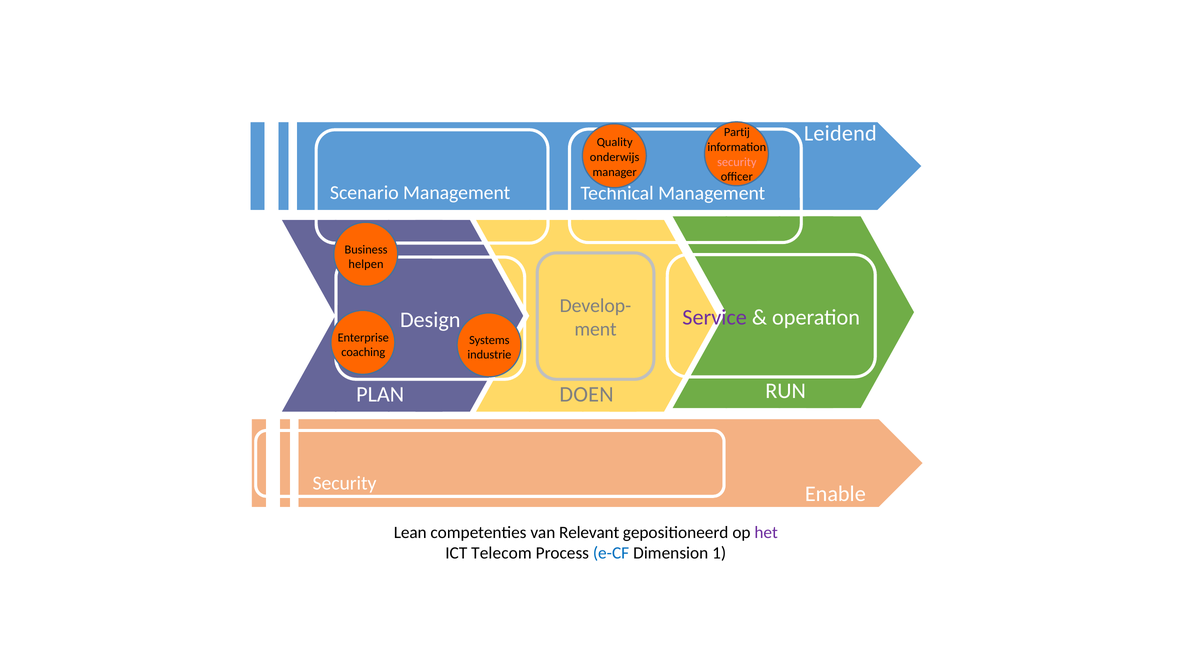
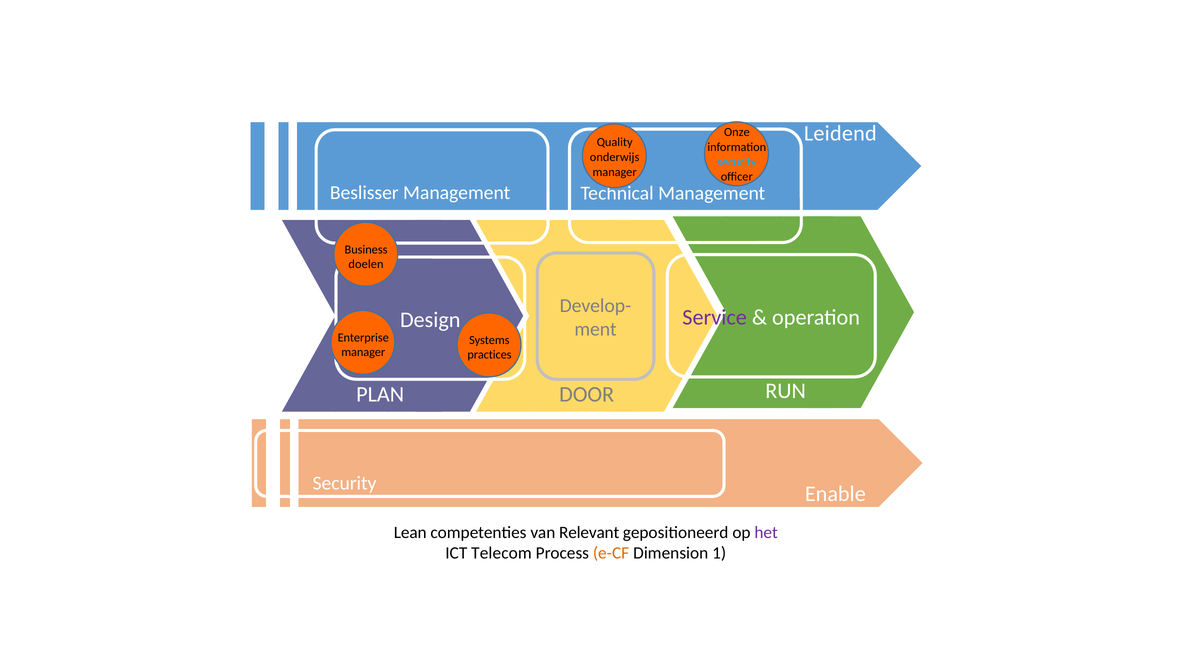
Partij: Partij -> Onze (737, 132)
security colour: pink -> light blue (737, 162)
Scenario: Scenario -> Beslisser (364, 193)
helpen: helpen -> doelen (366, 264)
coaching: coaching -> manager (363, 352)
industrie: industrie -> practices (489, 355)
DOEN: DOEN -> DOOR (587, 394)
e-CF colour: blue -> orange (611, 553)
